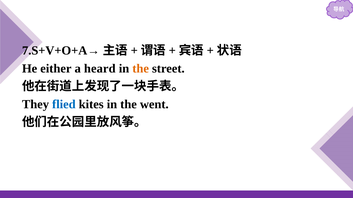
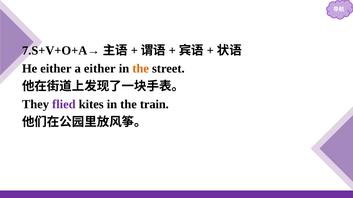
a heard: heard -> either (100, 69)
flied colour: blue -> purple (64, 104)
went: went -> train (154, 104)
